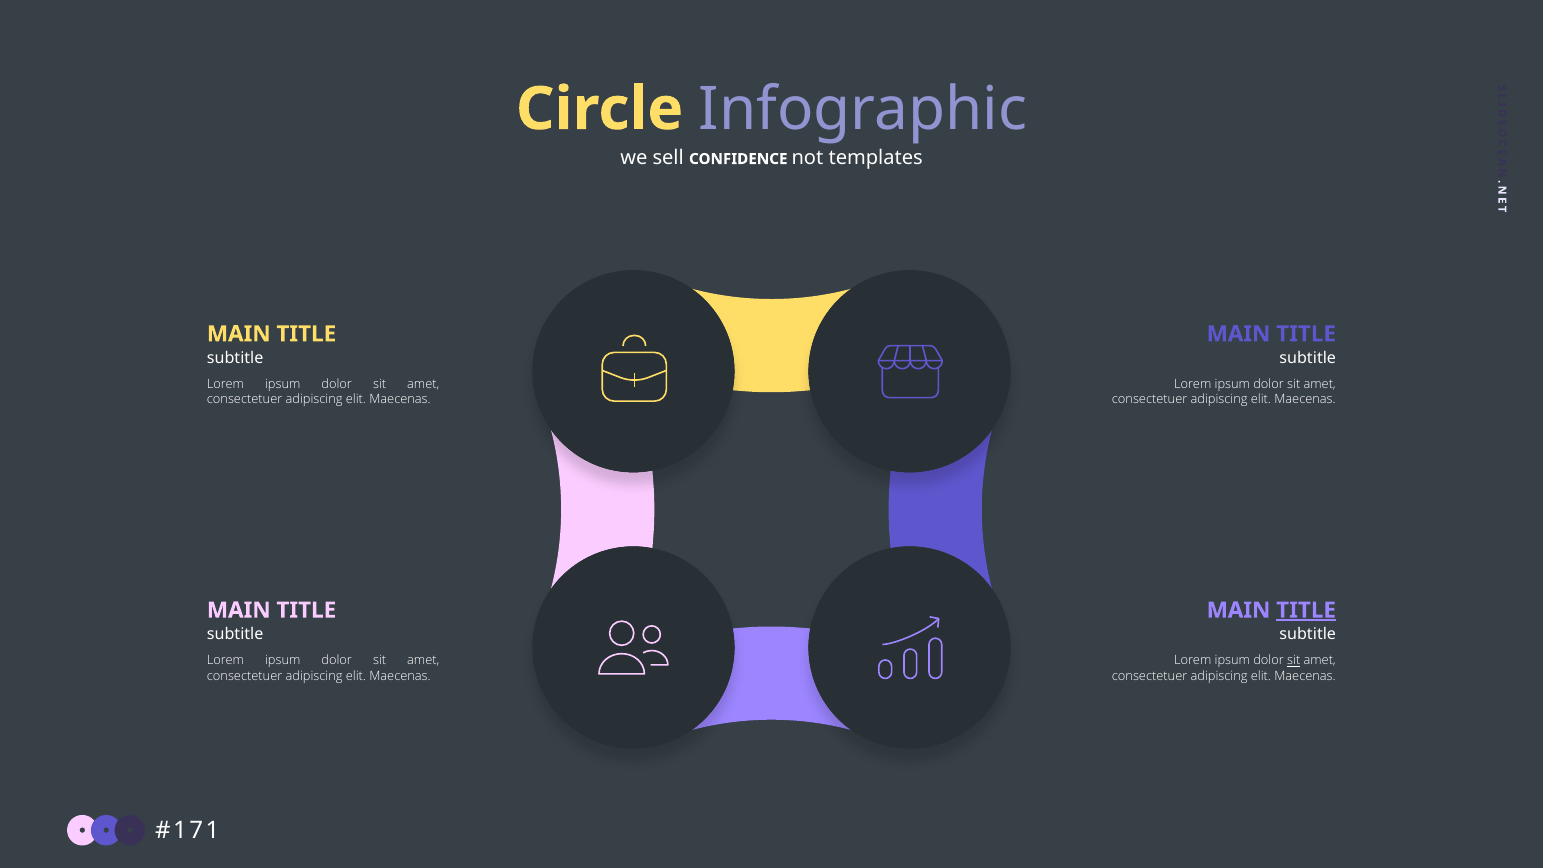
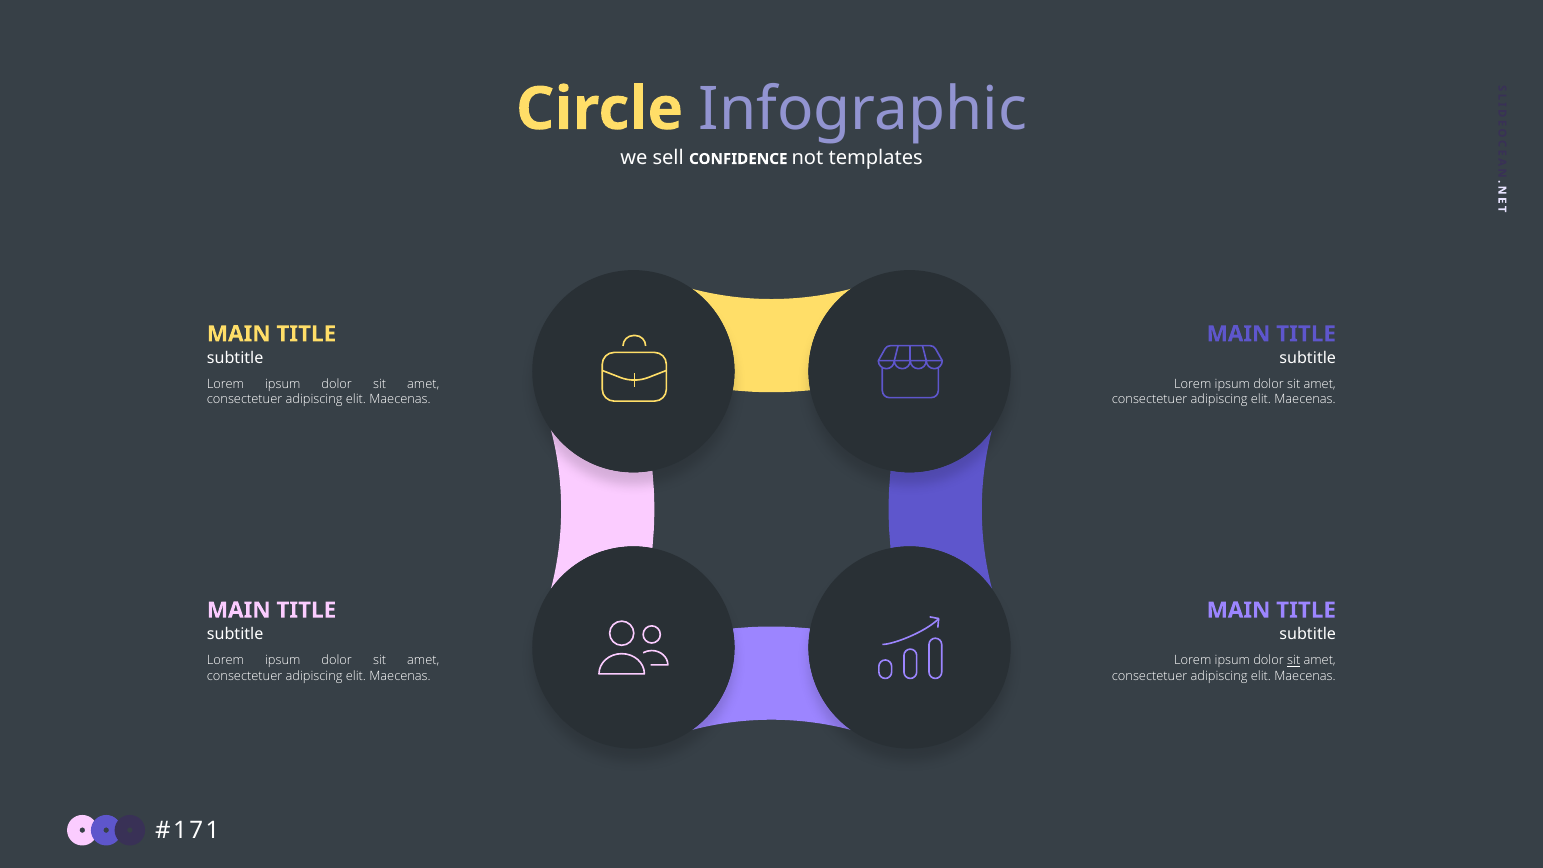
TITLE underline: present -> none (1306, 610)
